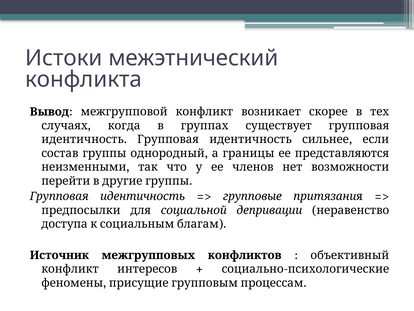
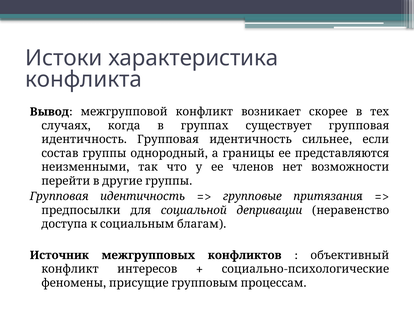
межэтнический: межэтнический -> характеристика (193, 58)
